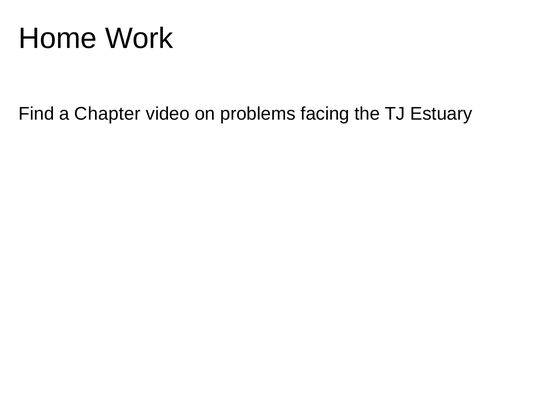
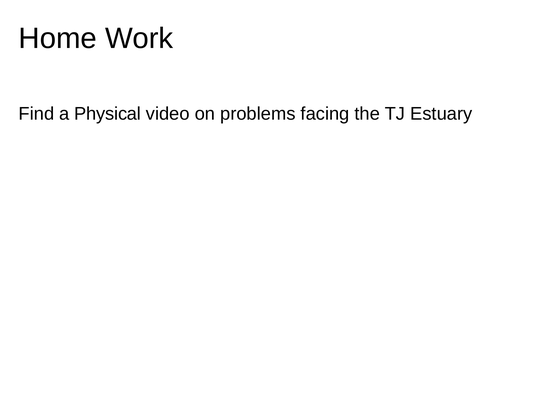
Chapter: Chapter -> Physical (108, 114)
